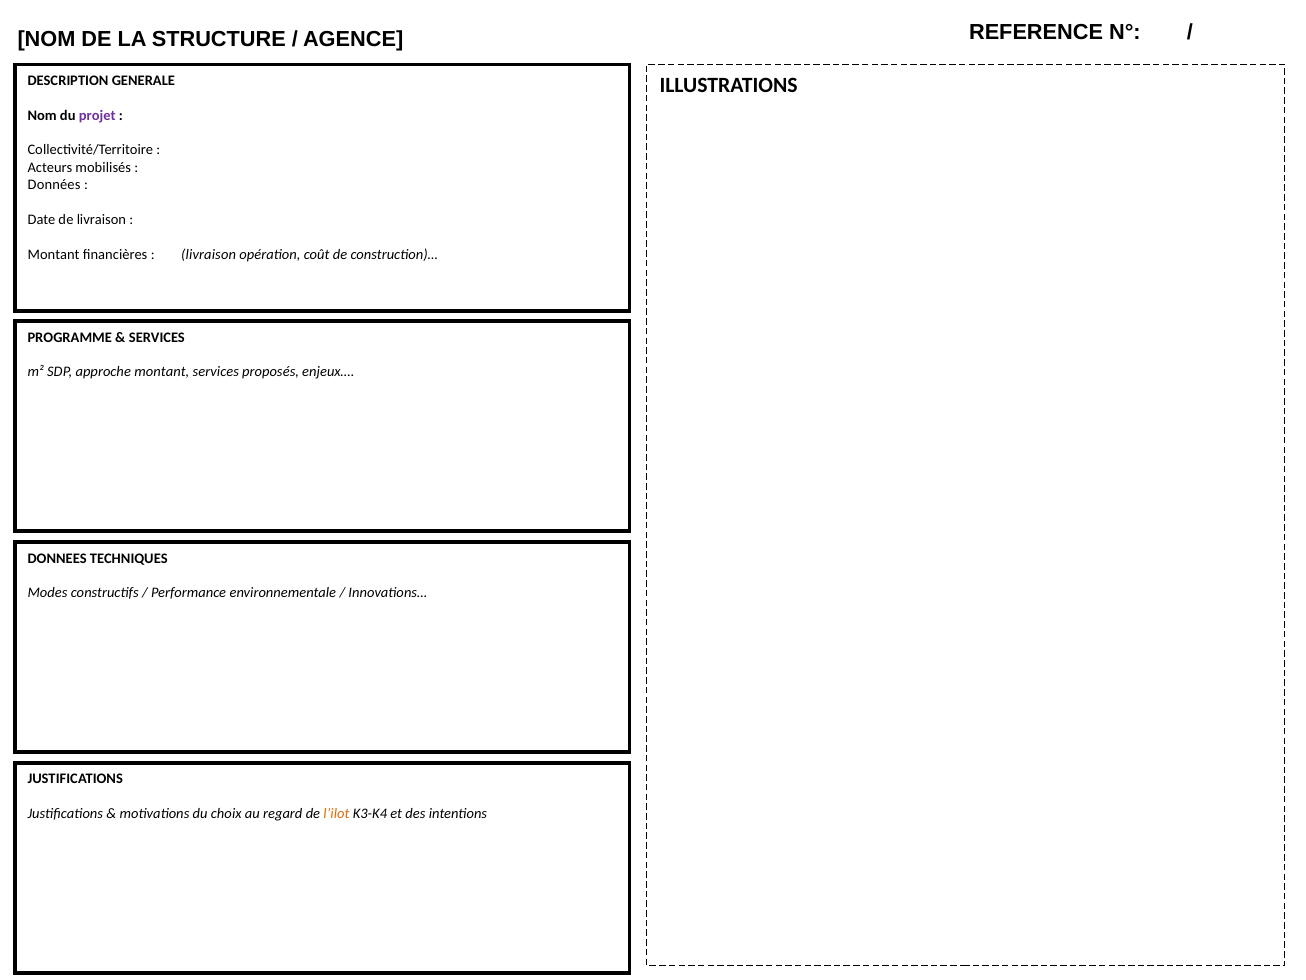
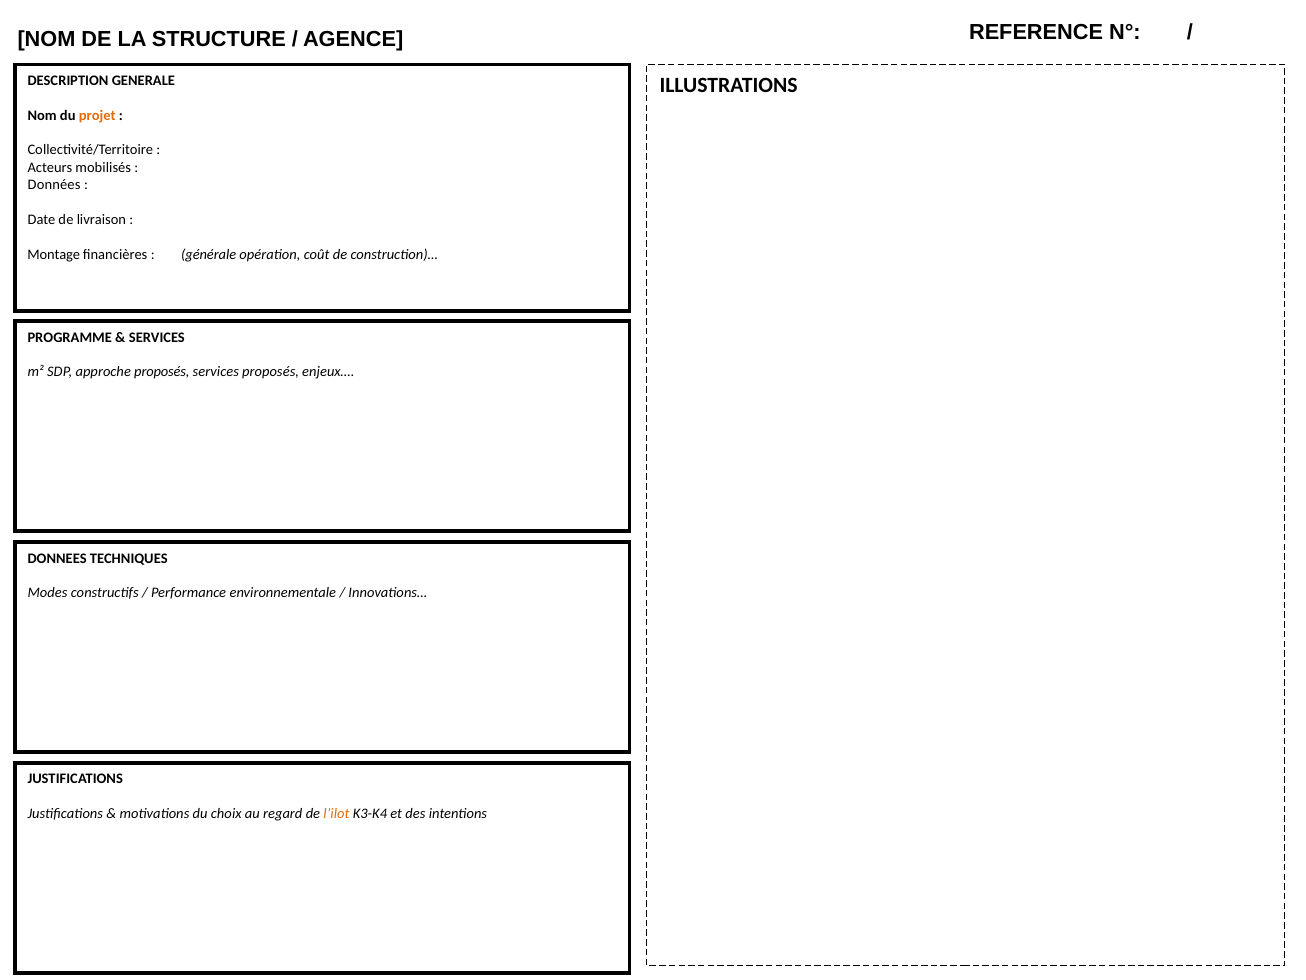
projet colour: purple -> orange (97, 115)
Montant: Montant -> Montage (54, 254)
livraison: livraison -> générale (209, 254)
approche montant: montant -> proposés (162, 372)
